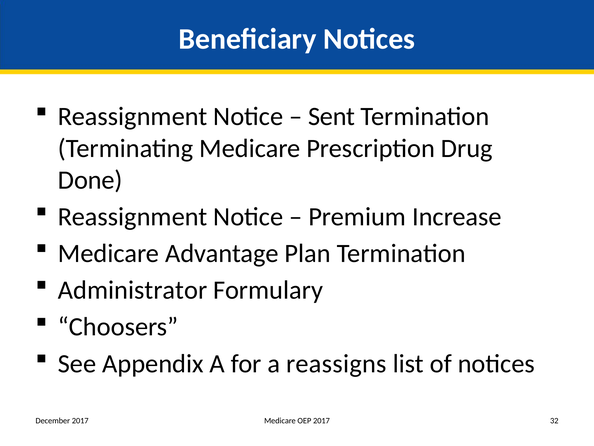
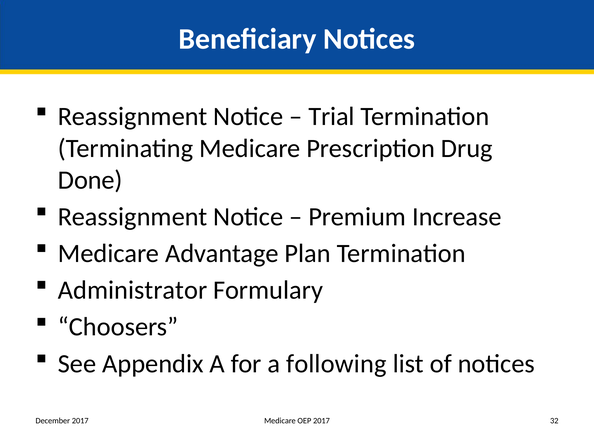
Sent: Sent -> Trial (332, 116)
reassigns: reassigns -> following (336, 363)
